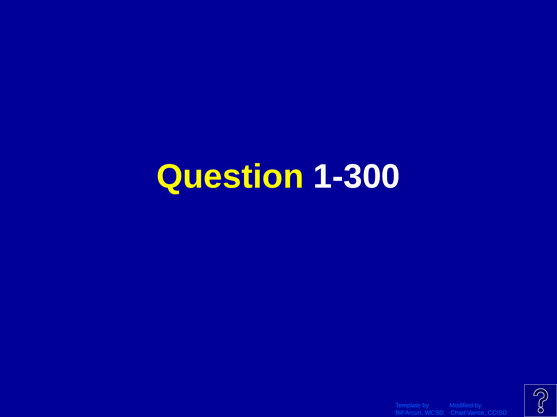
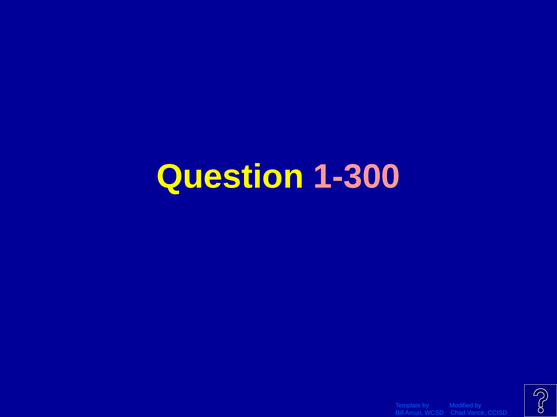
1-300 colour: white -> pink (357, 177)
